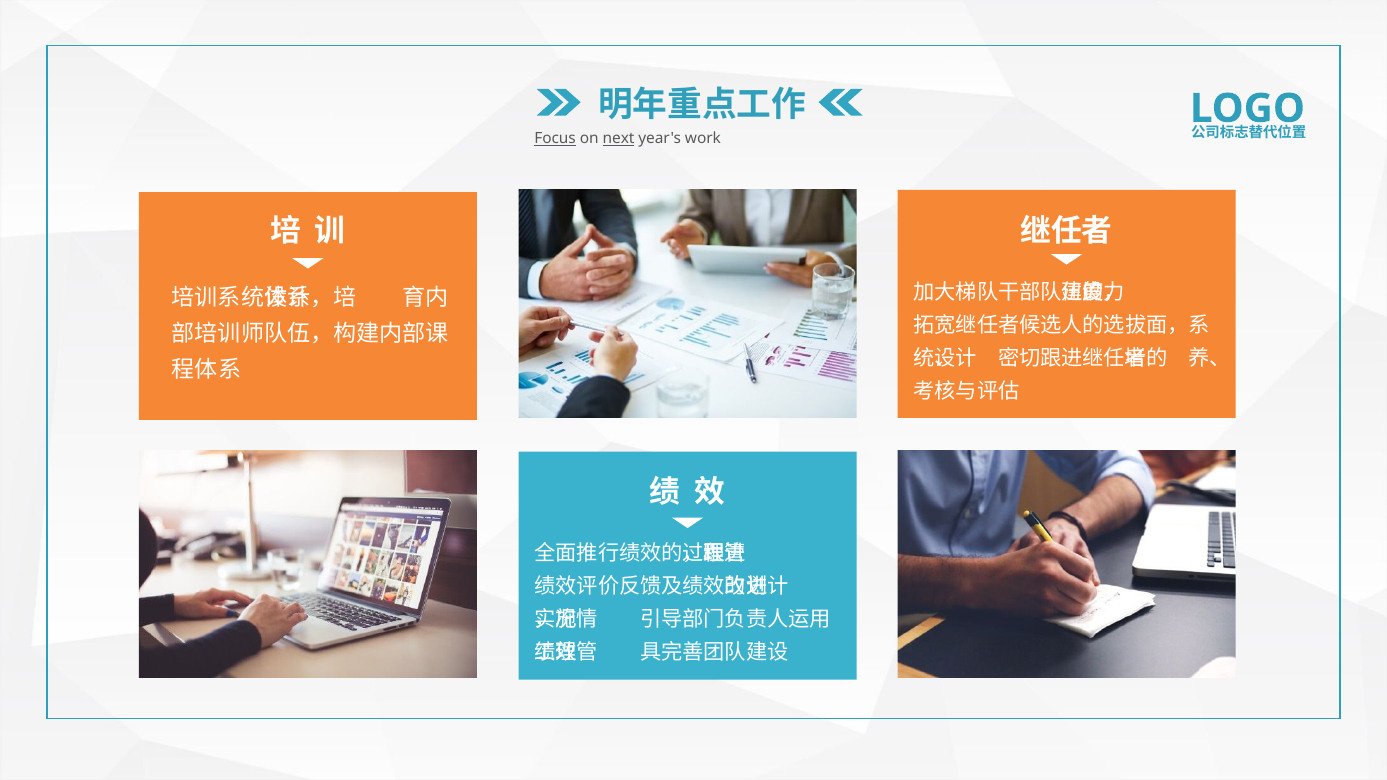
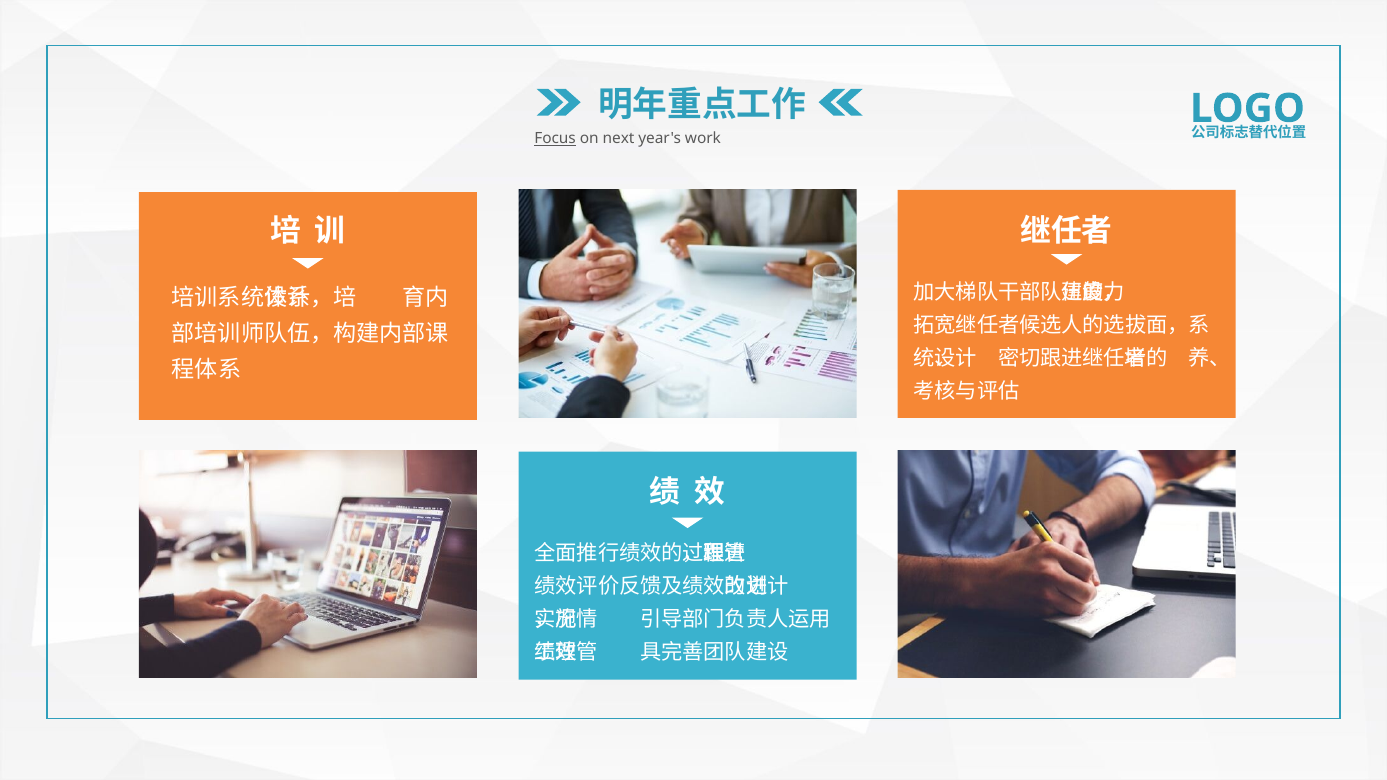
next underline: present -> none (619, 139)
